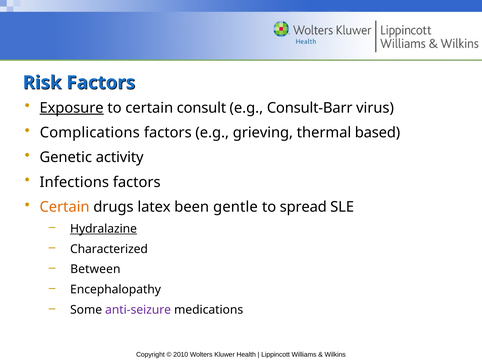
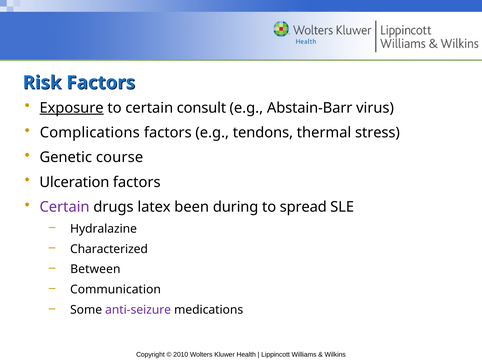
Consult-Barr: Consult-Barr -> Abstain-Barr (310, 108)
grieving: grieving -> tendons (263, 132)
based: based -> stress (377, 132)
activity: activity -> course (120, 157)
Infections: Infections -> Ulceration (74, 182)
Certain colour: orange -> purple (65, 207)
gentle: gentle -> during (236, 207)
Hydralazine underline: present -> none (104, 228)
Encephalopathy: Encephalopathy -> Communication (116, 289)
